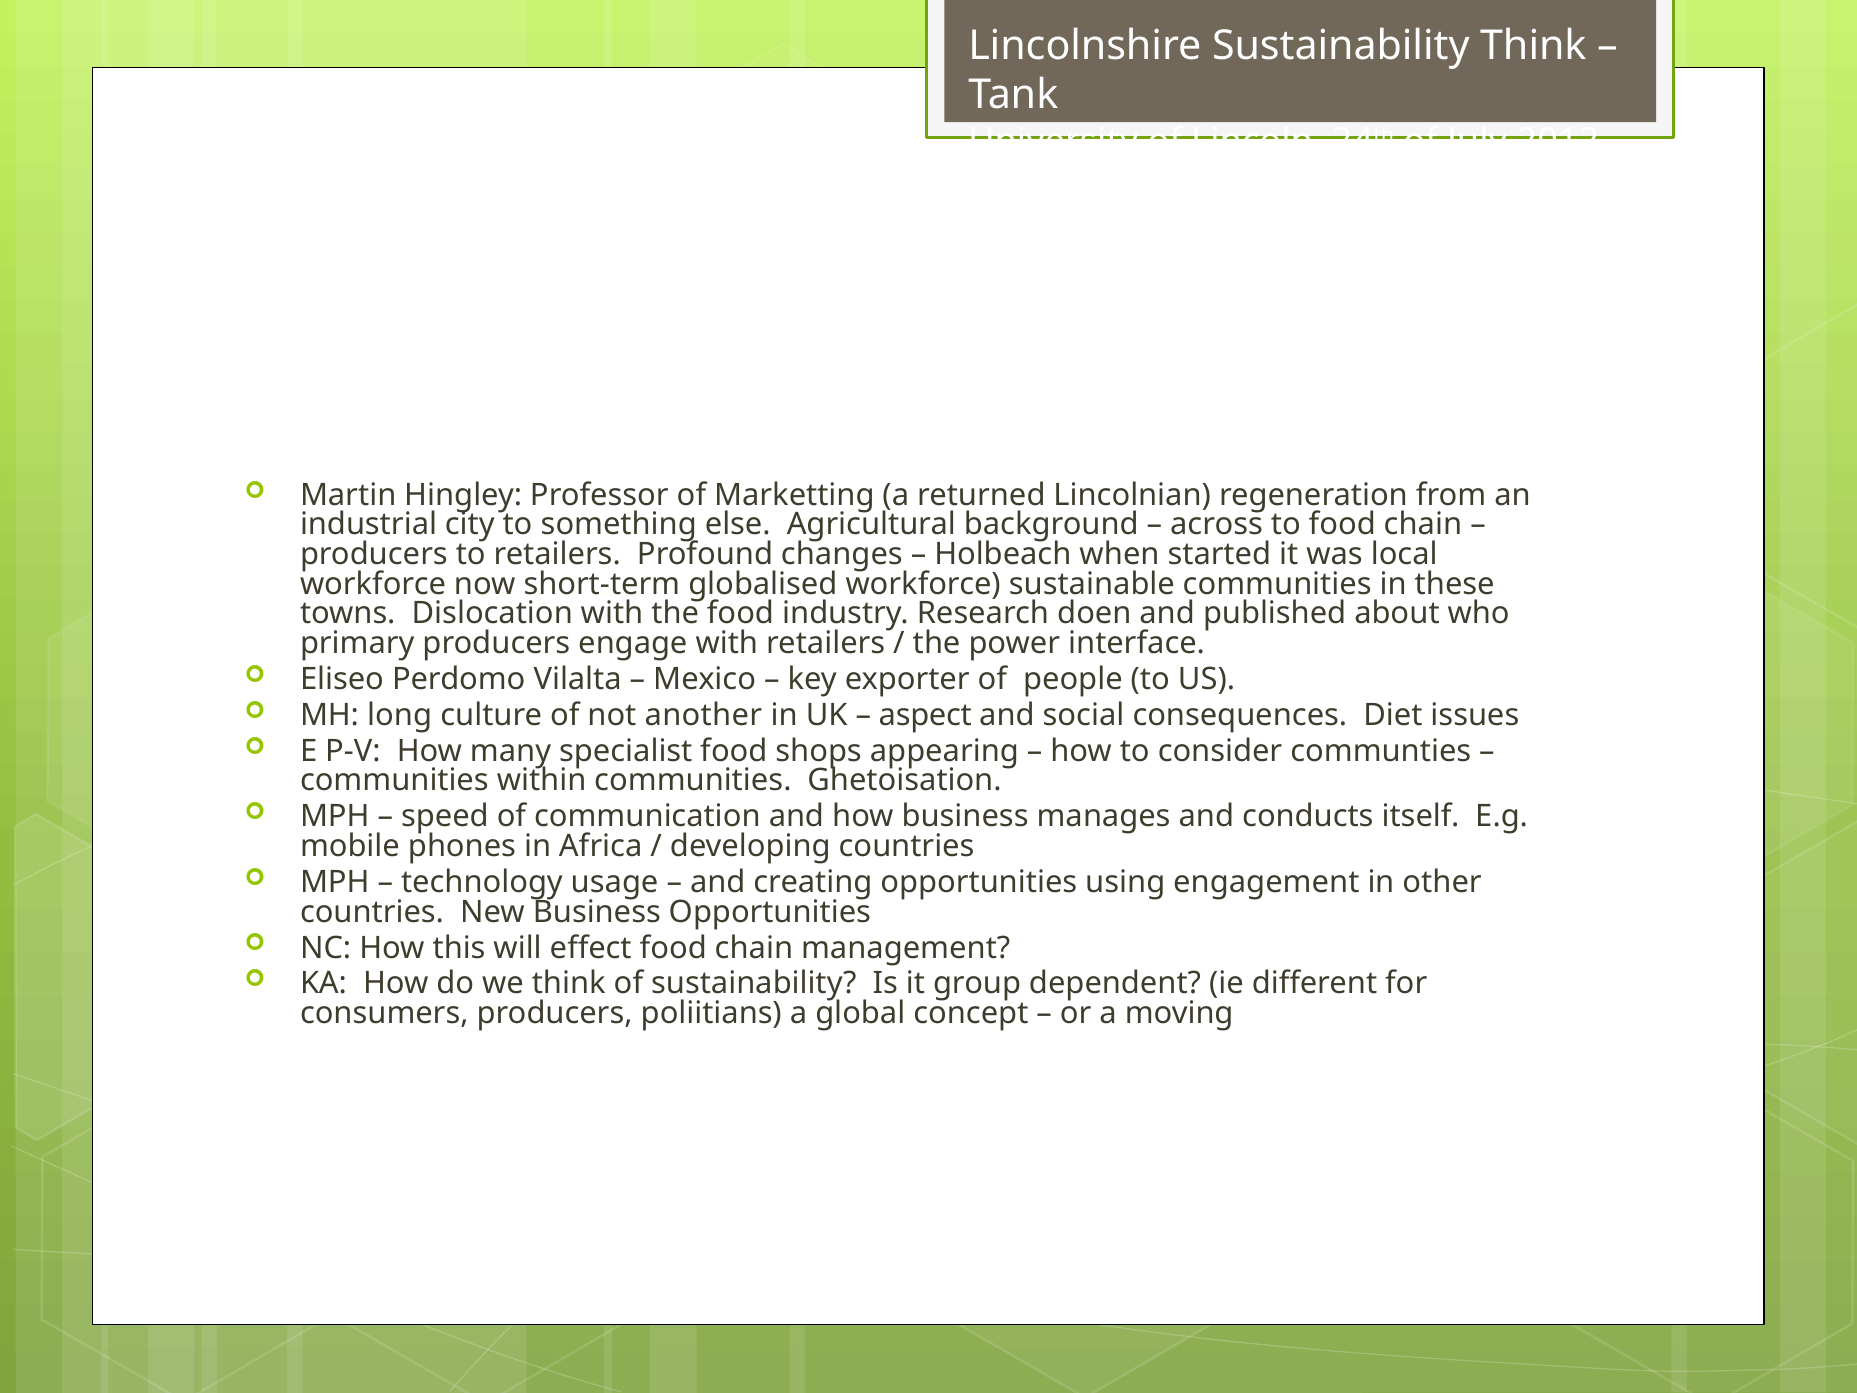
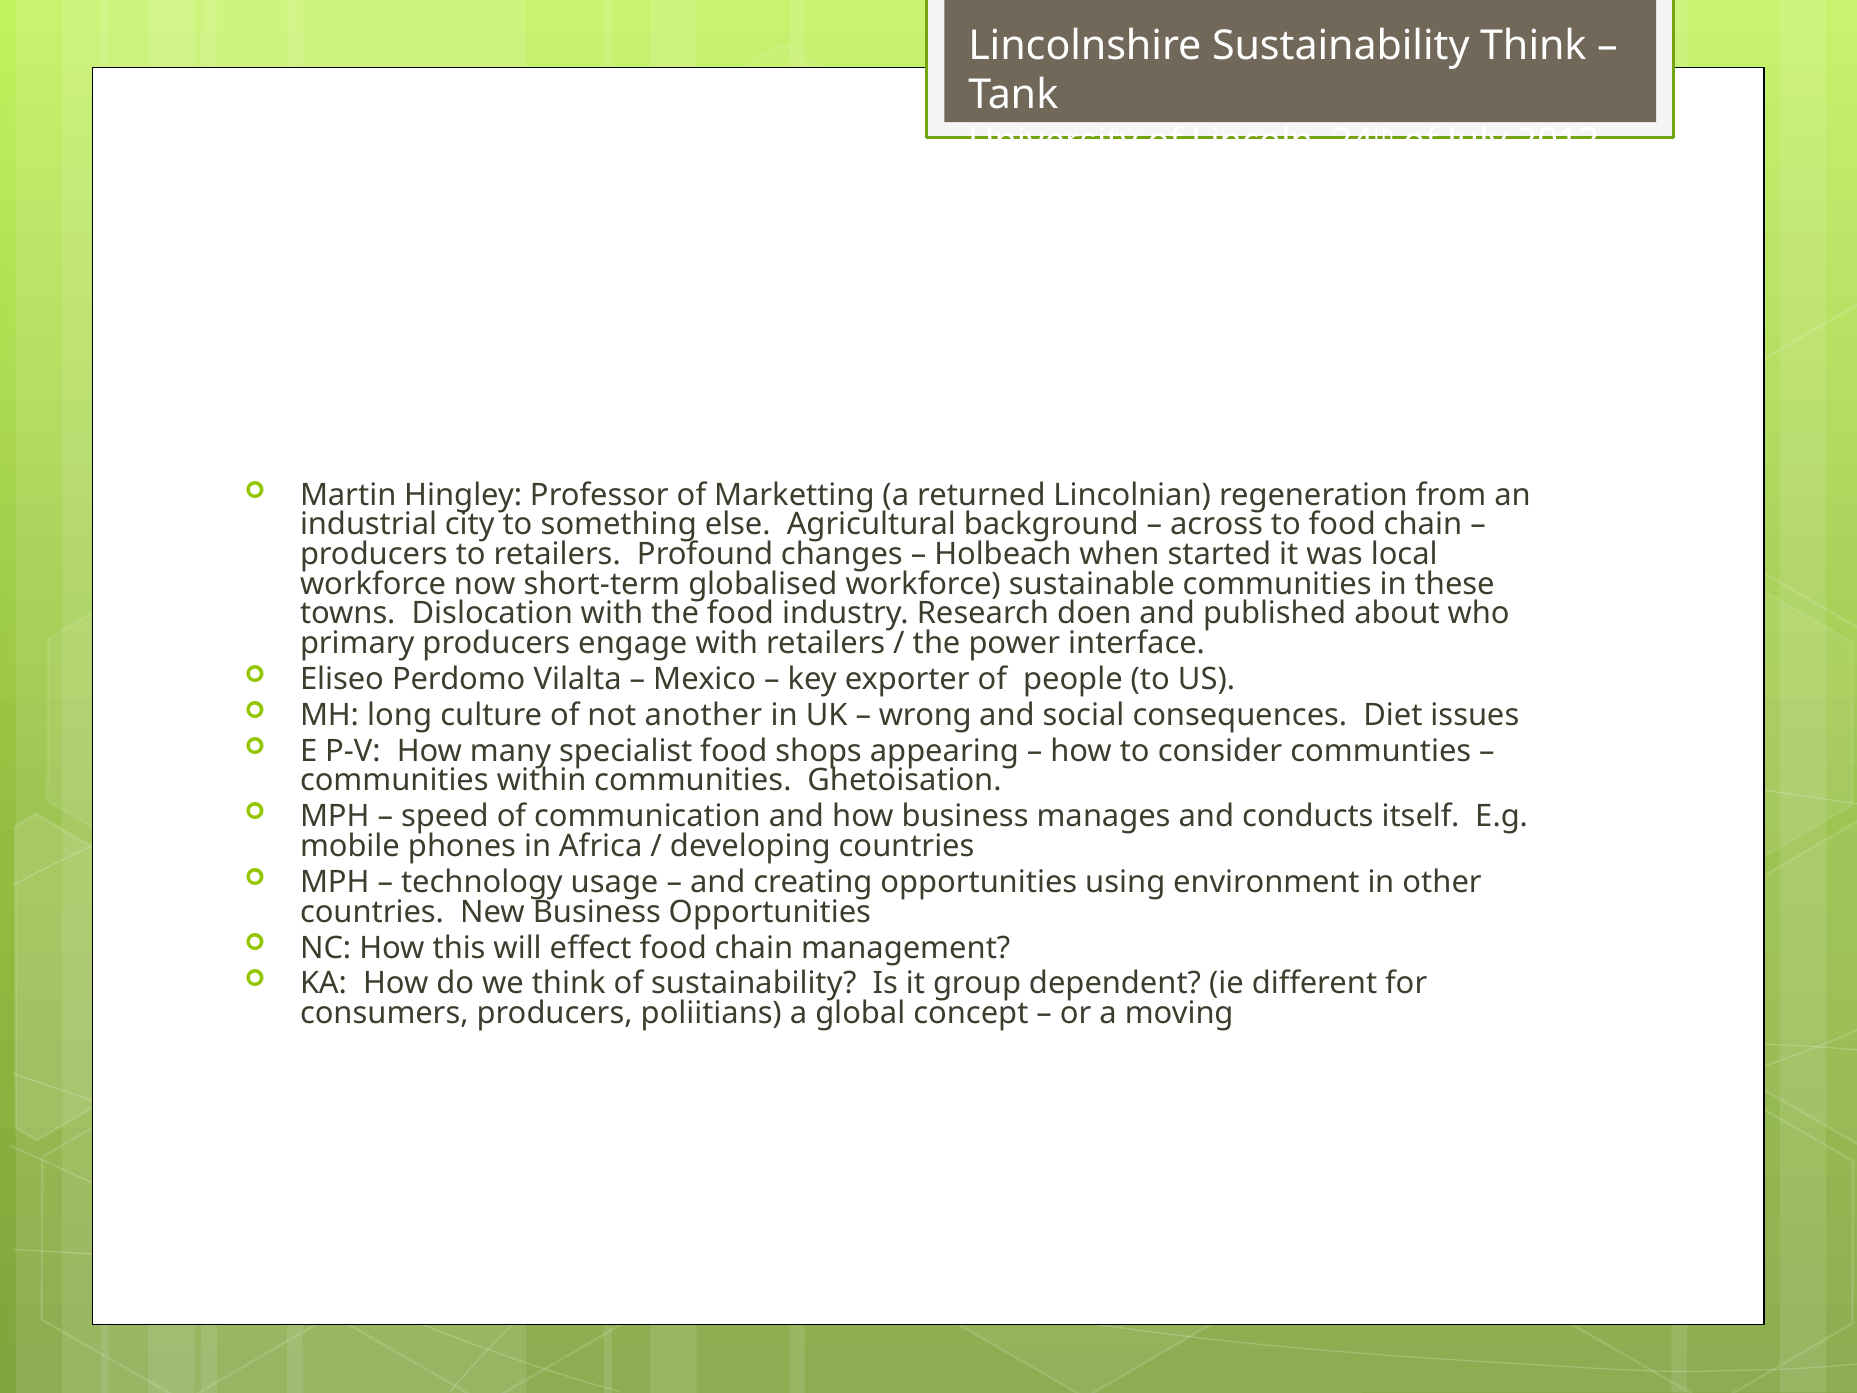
aspect: aspect -> wrong (925, 715)
engagement: engagement -> environment (1266, 882)
